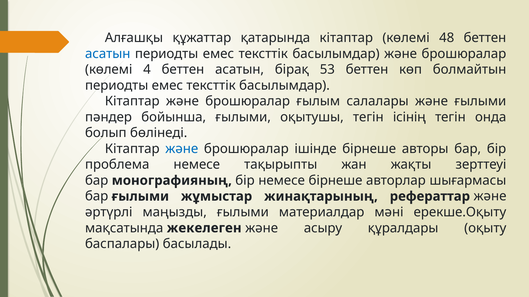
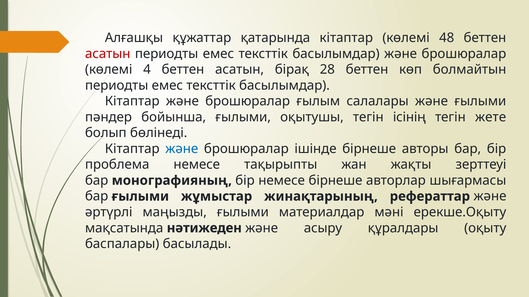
асатын colour: blue -> red (108, 54)
53: 53 -> 28 (327, 70)
онда: онда -> жете (491, 117)
жекелеген: жекелеген -> нәтижеден (204, 228)
